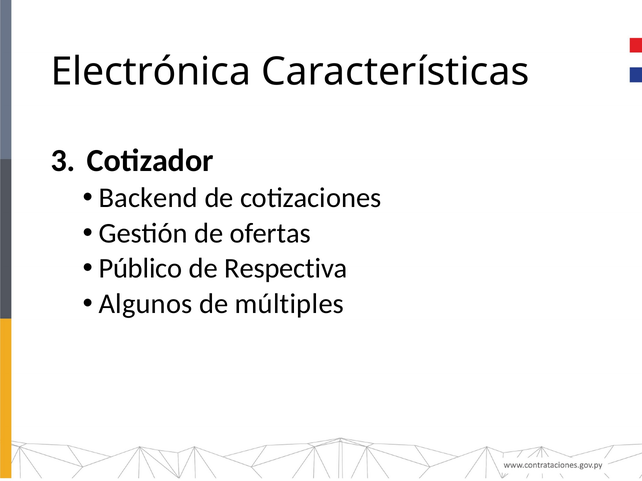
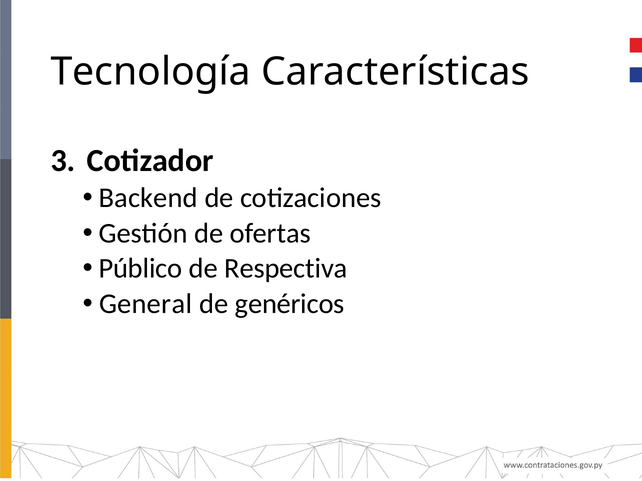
Electrónica: Electrónica -> Tecnología (151, 72)
Algunos: Algunos -> General (146, 304)
múltiples: múltiples -> genéricos (290, 304)
